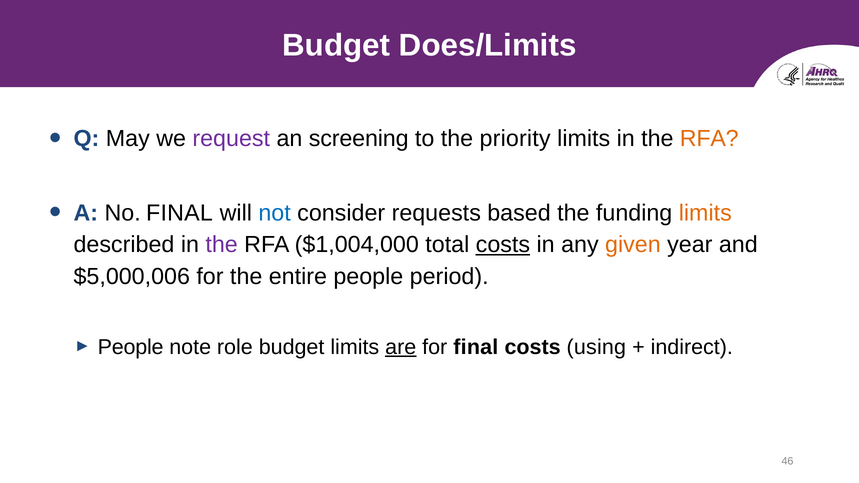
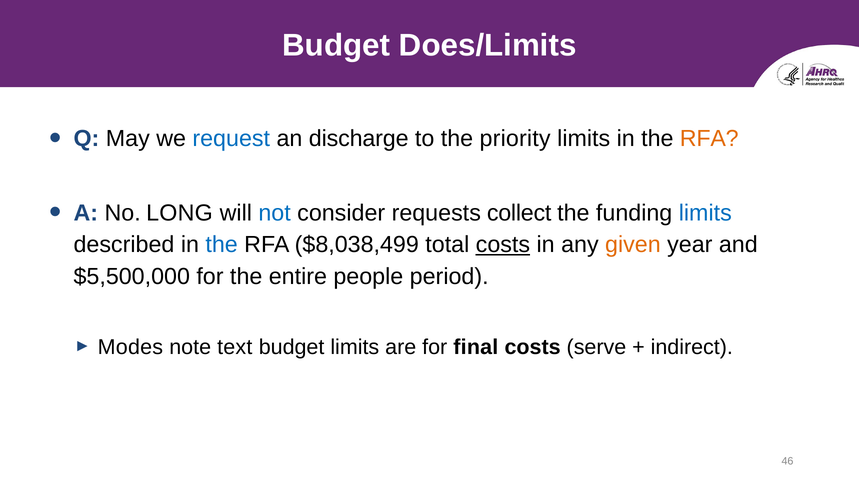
request colour: purple -> blue (231, 139)
screening: screening -> discharge (359, 139)
No FINAL: FINAL -> LONG (179, 213)
based: based -> collect (519, 213)
limits colour: orange -> blue (705, 213)
the colour: purple -> blue (222, 245)
$1,004,000: $1,004,000 -> $8,038,499 (357, 245)
$5,000,006: $5,000,006 -> $5,500,000 (132, 277)
People: People -> Modes (130, 347)
role: role -> text (235, 347)
are underline: present -> none (401, 347)
using: using -> serve (596, 347)
